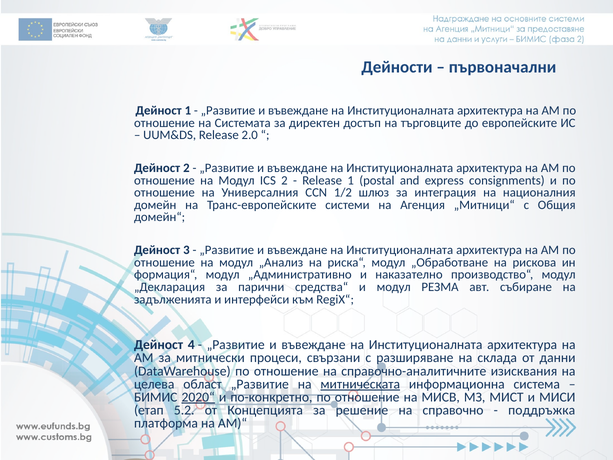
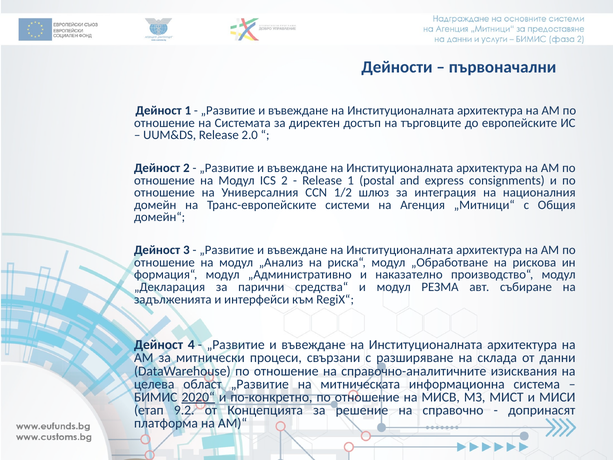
митническата underline: present -> none (360, 384)
5.2: 5.2 -> 9.2 (184, 410)
поддръжка: поддръжка -> допринасят (542, 410)
